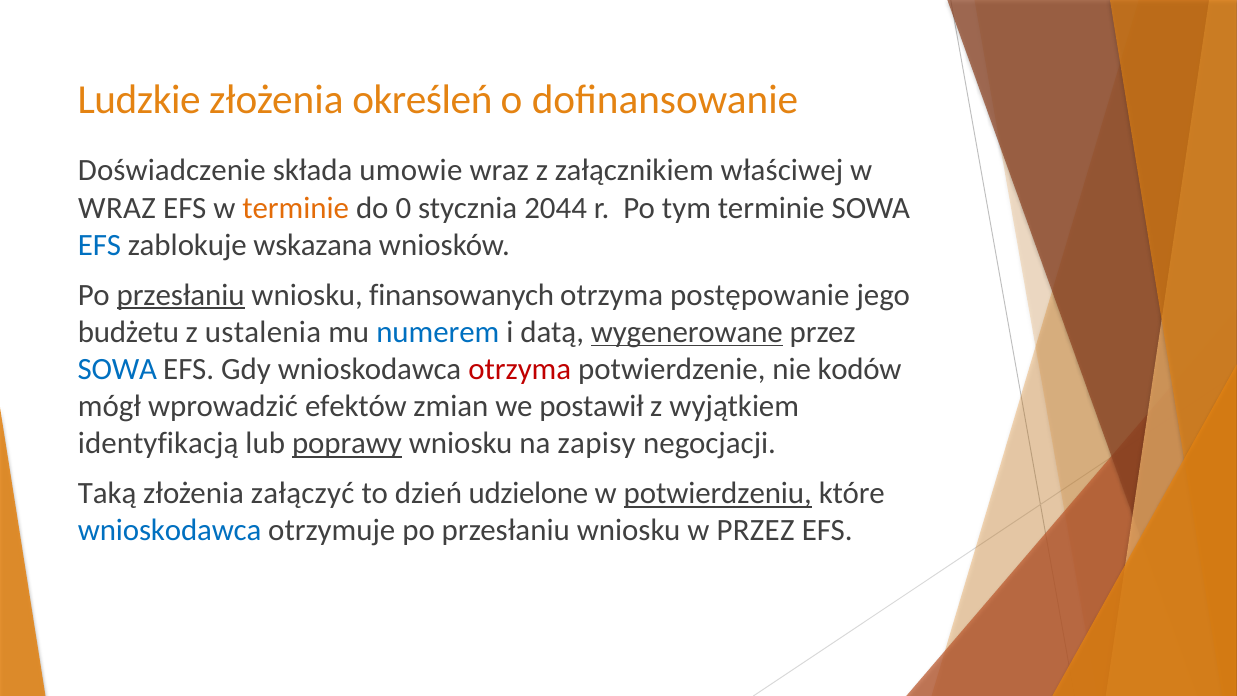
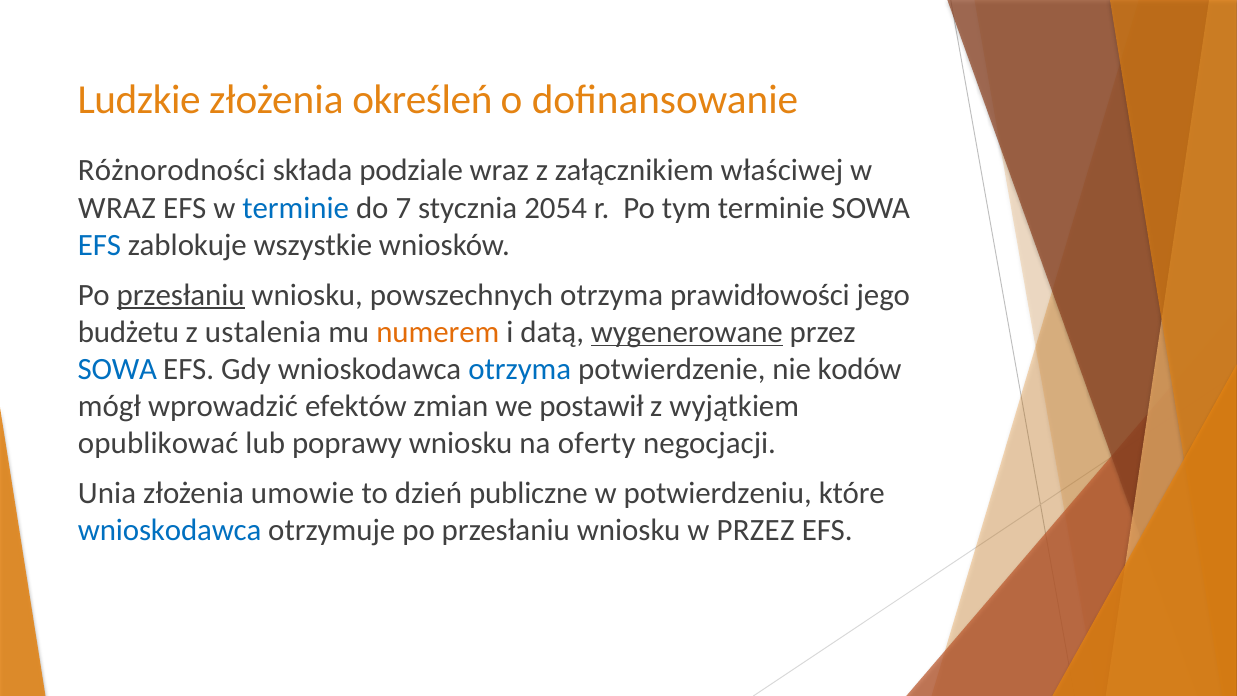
Doświadczenie: Doświadczenie -> Różnorodności (172, 171)
umowie: umowie -> podziale (411, 171)
terminie colour: orange -> blue (296, 208)
0: 0 -> 7 (403, 208)
2044: 2044 -> 2054 (556, 208)
wskazana: wskazana -> wszystkie (313, 245)
finansowanych: finansowanych -> powszechnych (462, 295)
postępowanie: postępowanie -> prawidłowości (760, 295)
numerem colour: blue -> orange (438, 332)
otrzyma colour: red -> blue (520, 369)
identyfikacją: identyfikacją -> opublikować (158, 443)
poprawy underline: present -> none (347, 443)
zapisy: zapisy -> oferty (597, 443)
Taką: Taką -> Unia (107, 493)
załączyć: załączyć -> umowie (303, 493)
udzielone: udzielone -> publiczne (528, 493)
potwierdzeniu underline: present -> none (718, 493)
